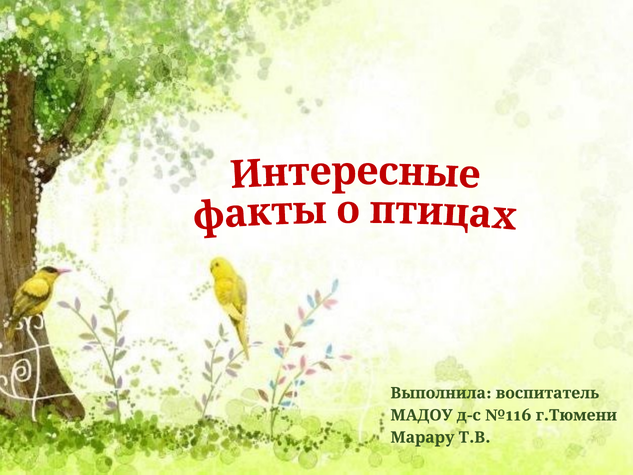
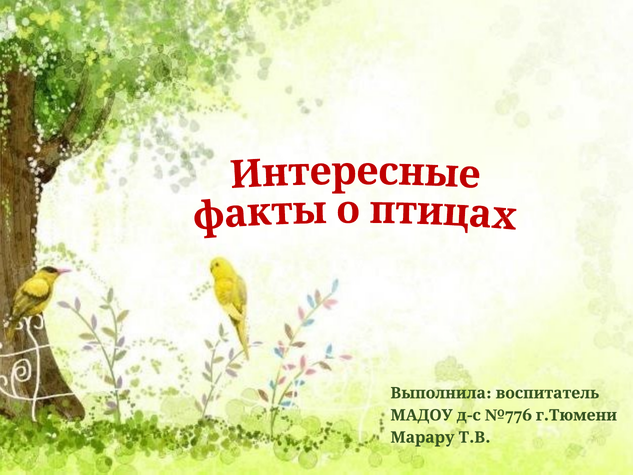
№116: №116 -> №776 (508, 415)
